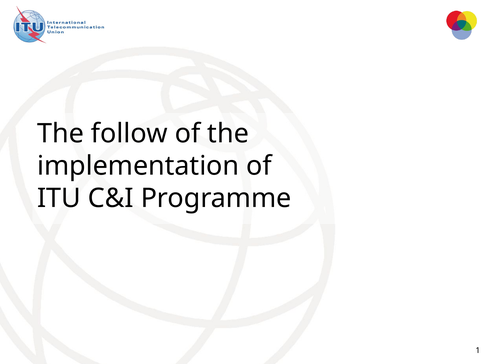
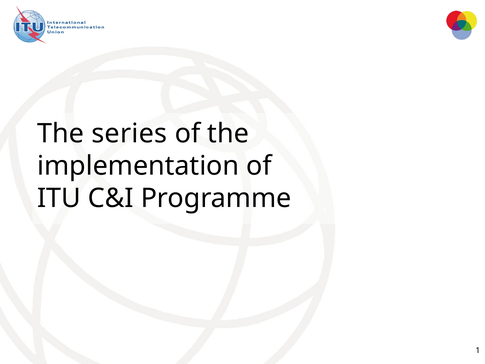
follow: follow -> series (129, 133)
